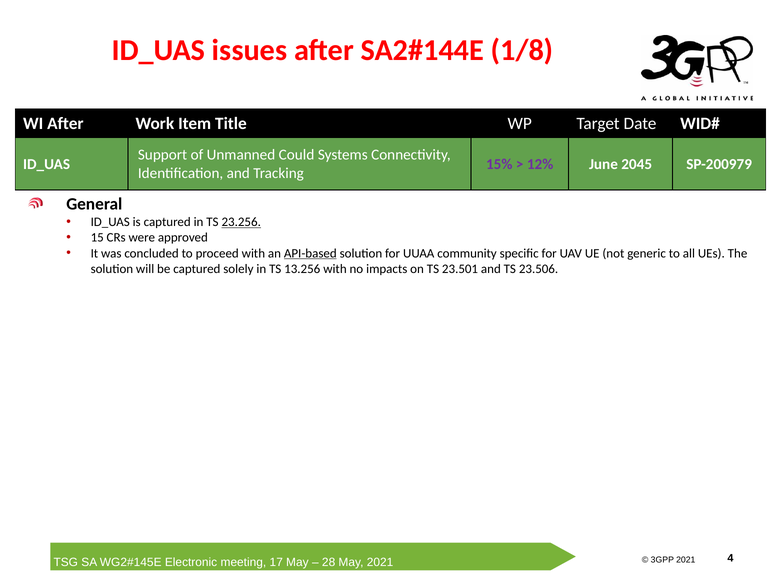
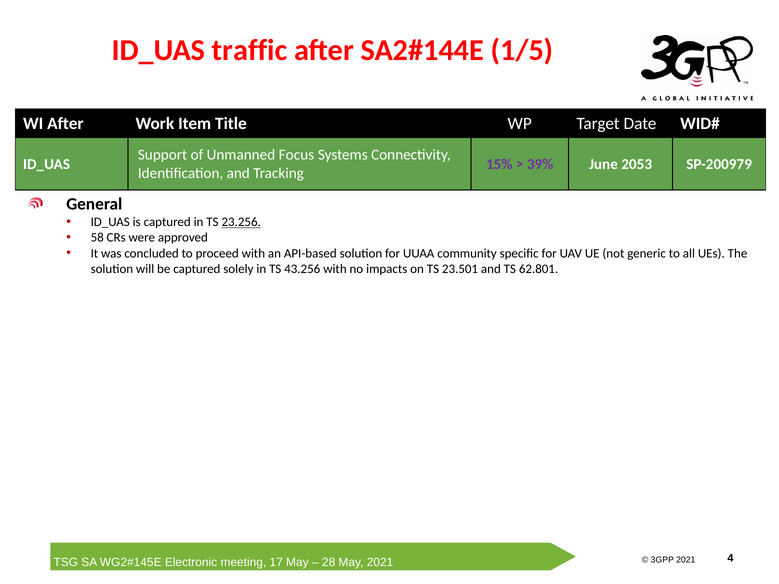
issues: issues -> traffic (250, 50)
1/8: 1/8 -> 1/5 (522, 50)
Could: Could -> Focus (296, 155)
12%: 12% -> 39% (540, 164)
2045: 2045 -> 2053 (637, 164)
15: 15 -> 58 (97, 238)
API-based underline: present -> none (310, 253)
13.256: 13.256 -> 43.256 (302, 269)
23.506: 23.506 -> 62.801 (539, 269)
